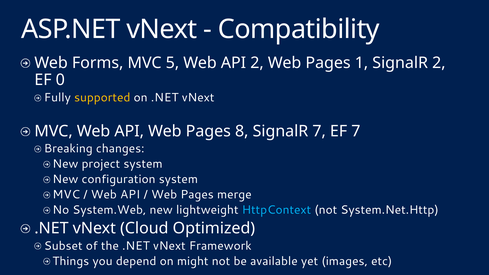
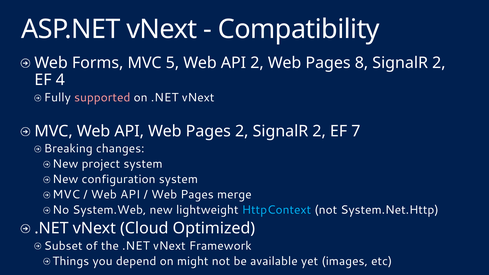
1: 1 -> 8 (361, 63)
0: 0 -> 4 (60, 80)
supported colour: yellow -> pink (102, 98)
Pages 8: 8 -> 2 (242, 131)
7: 7 -> 2 (319, 131)
